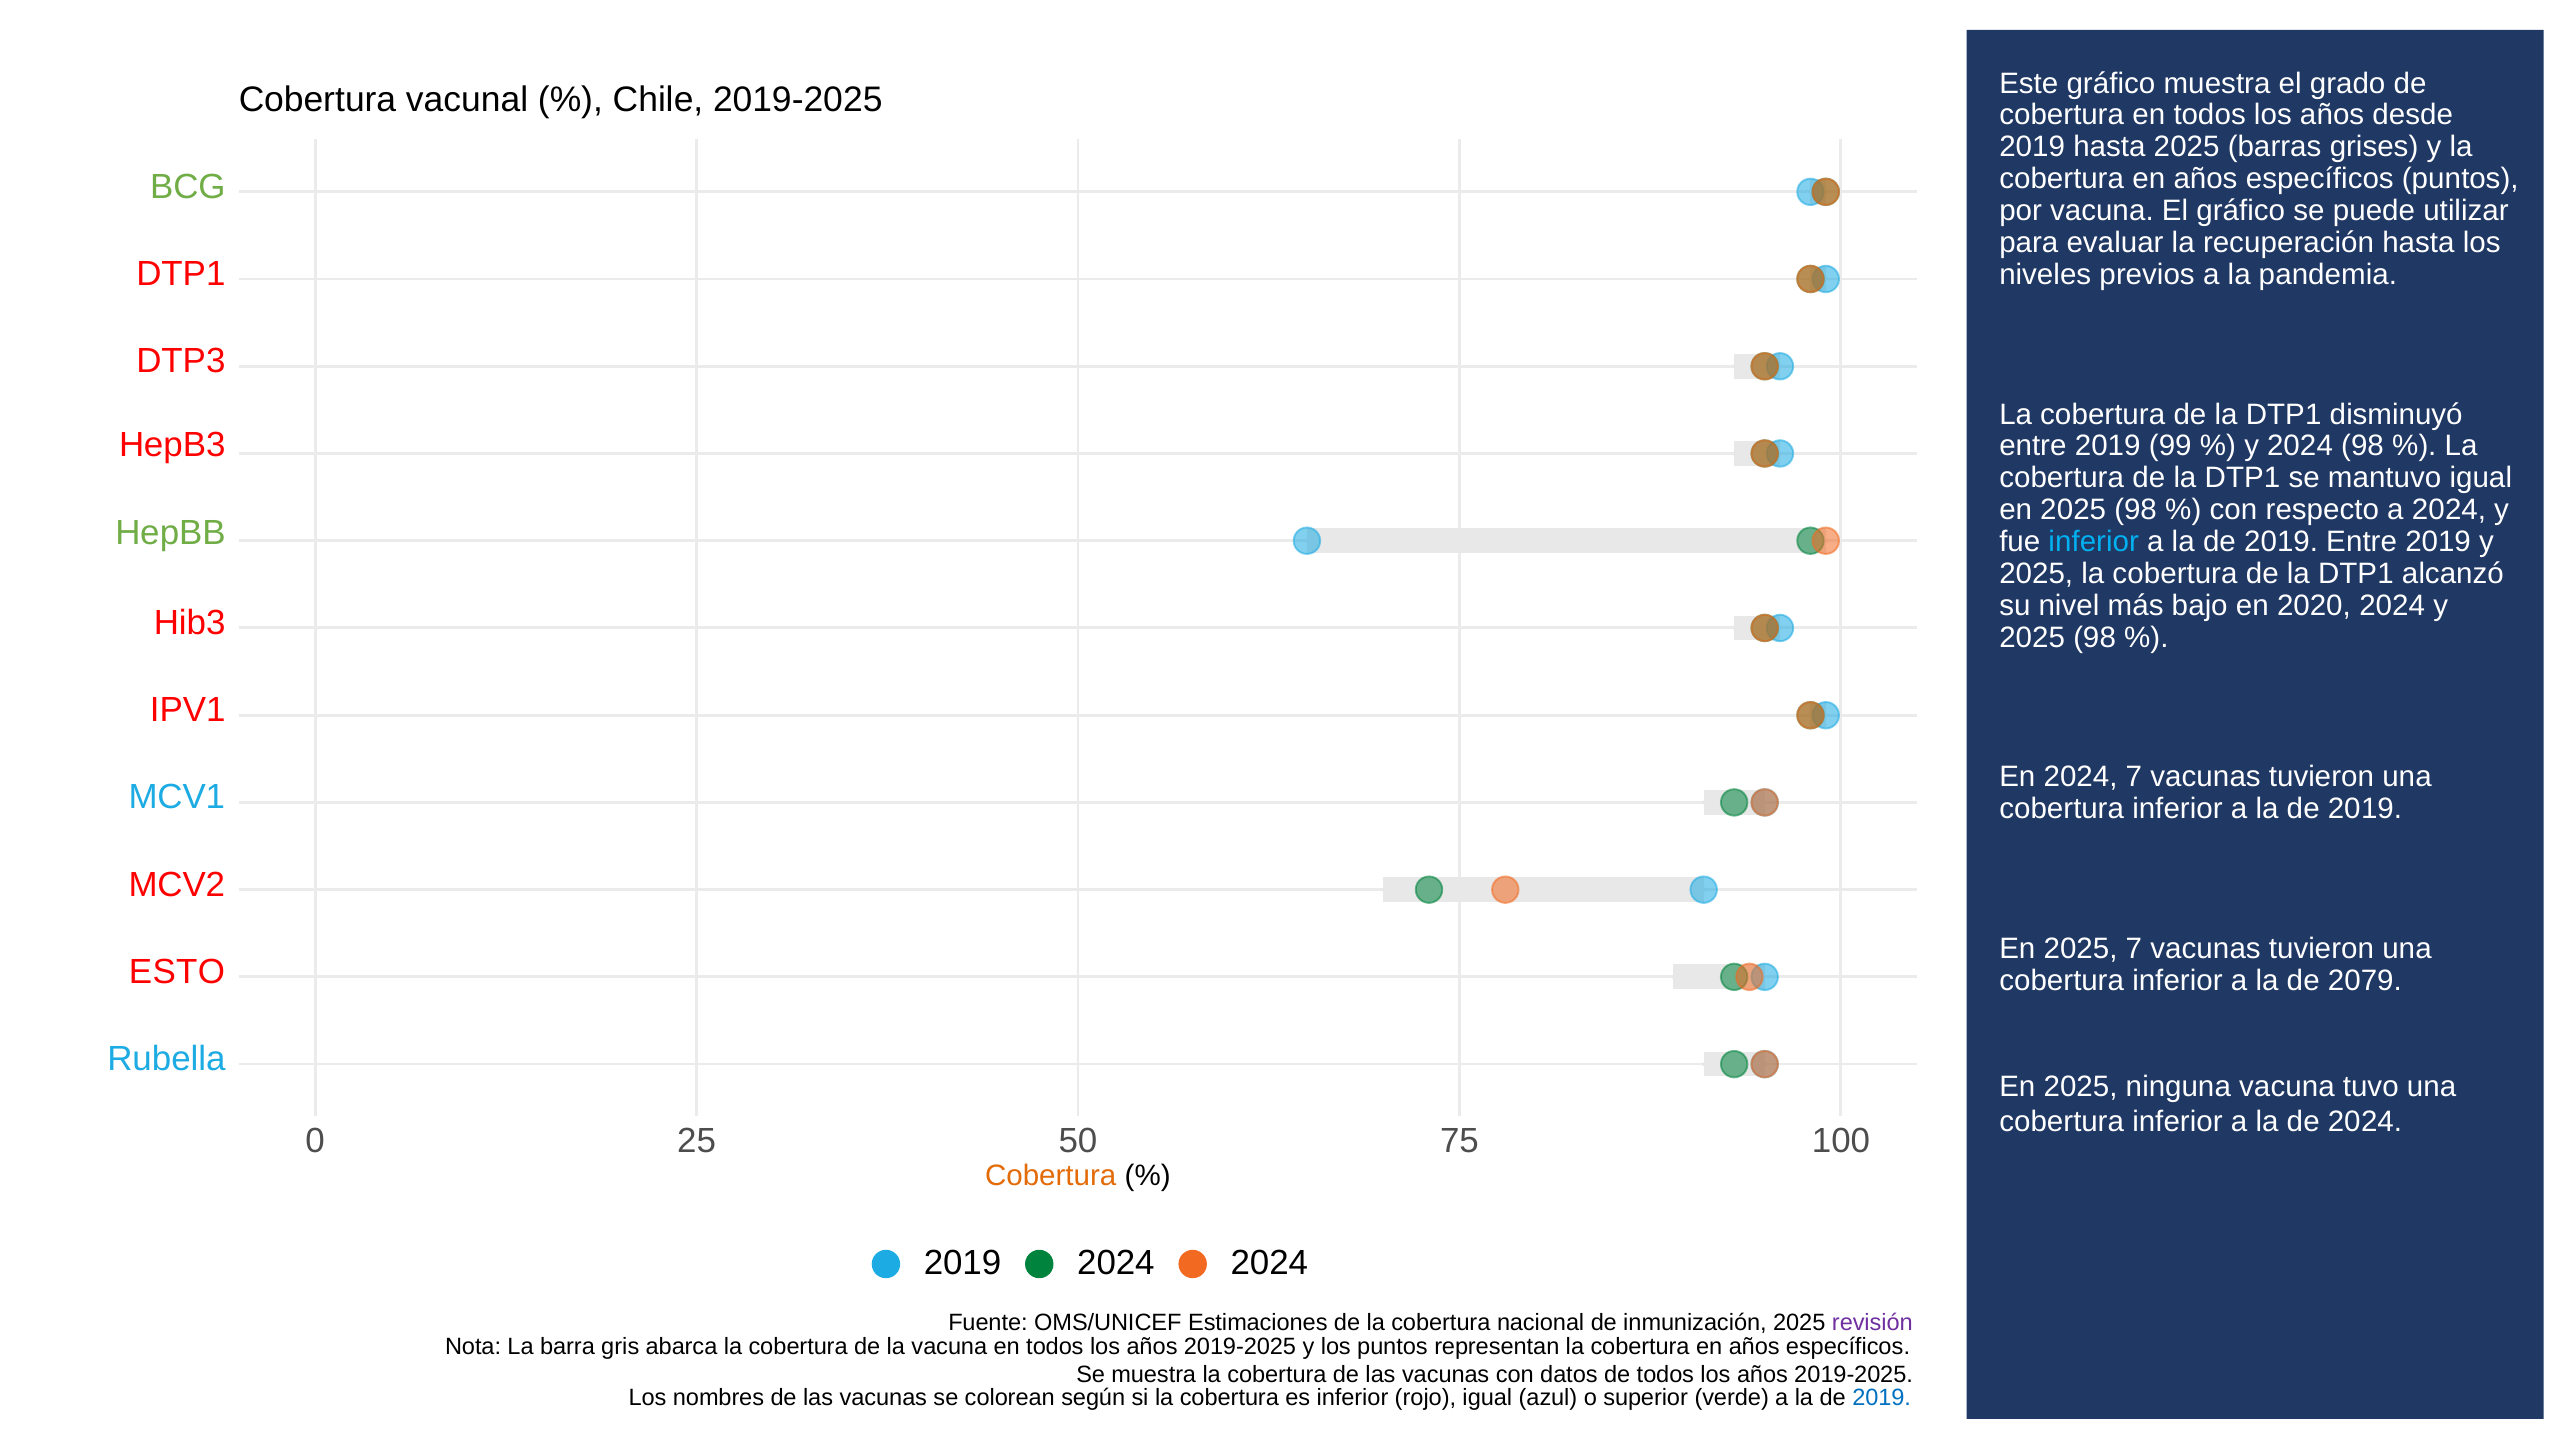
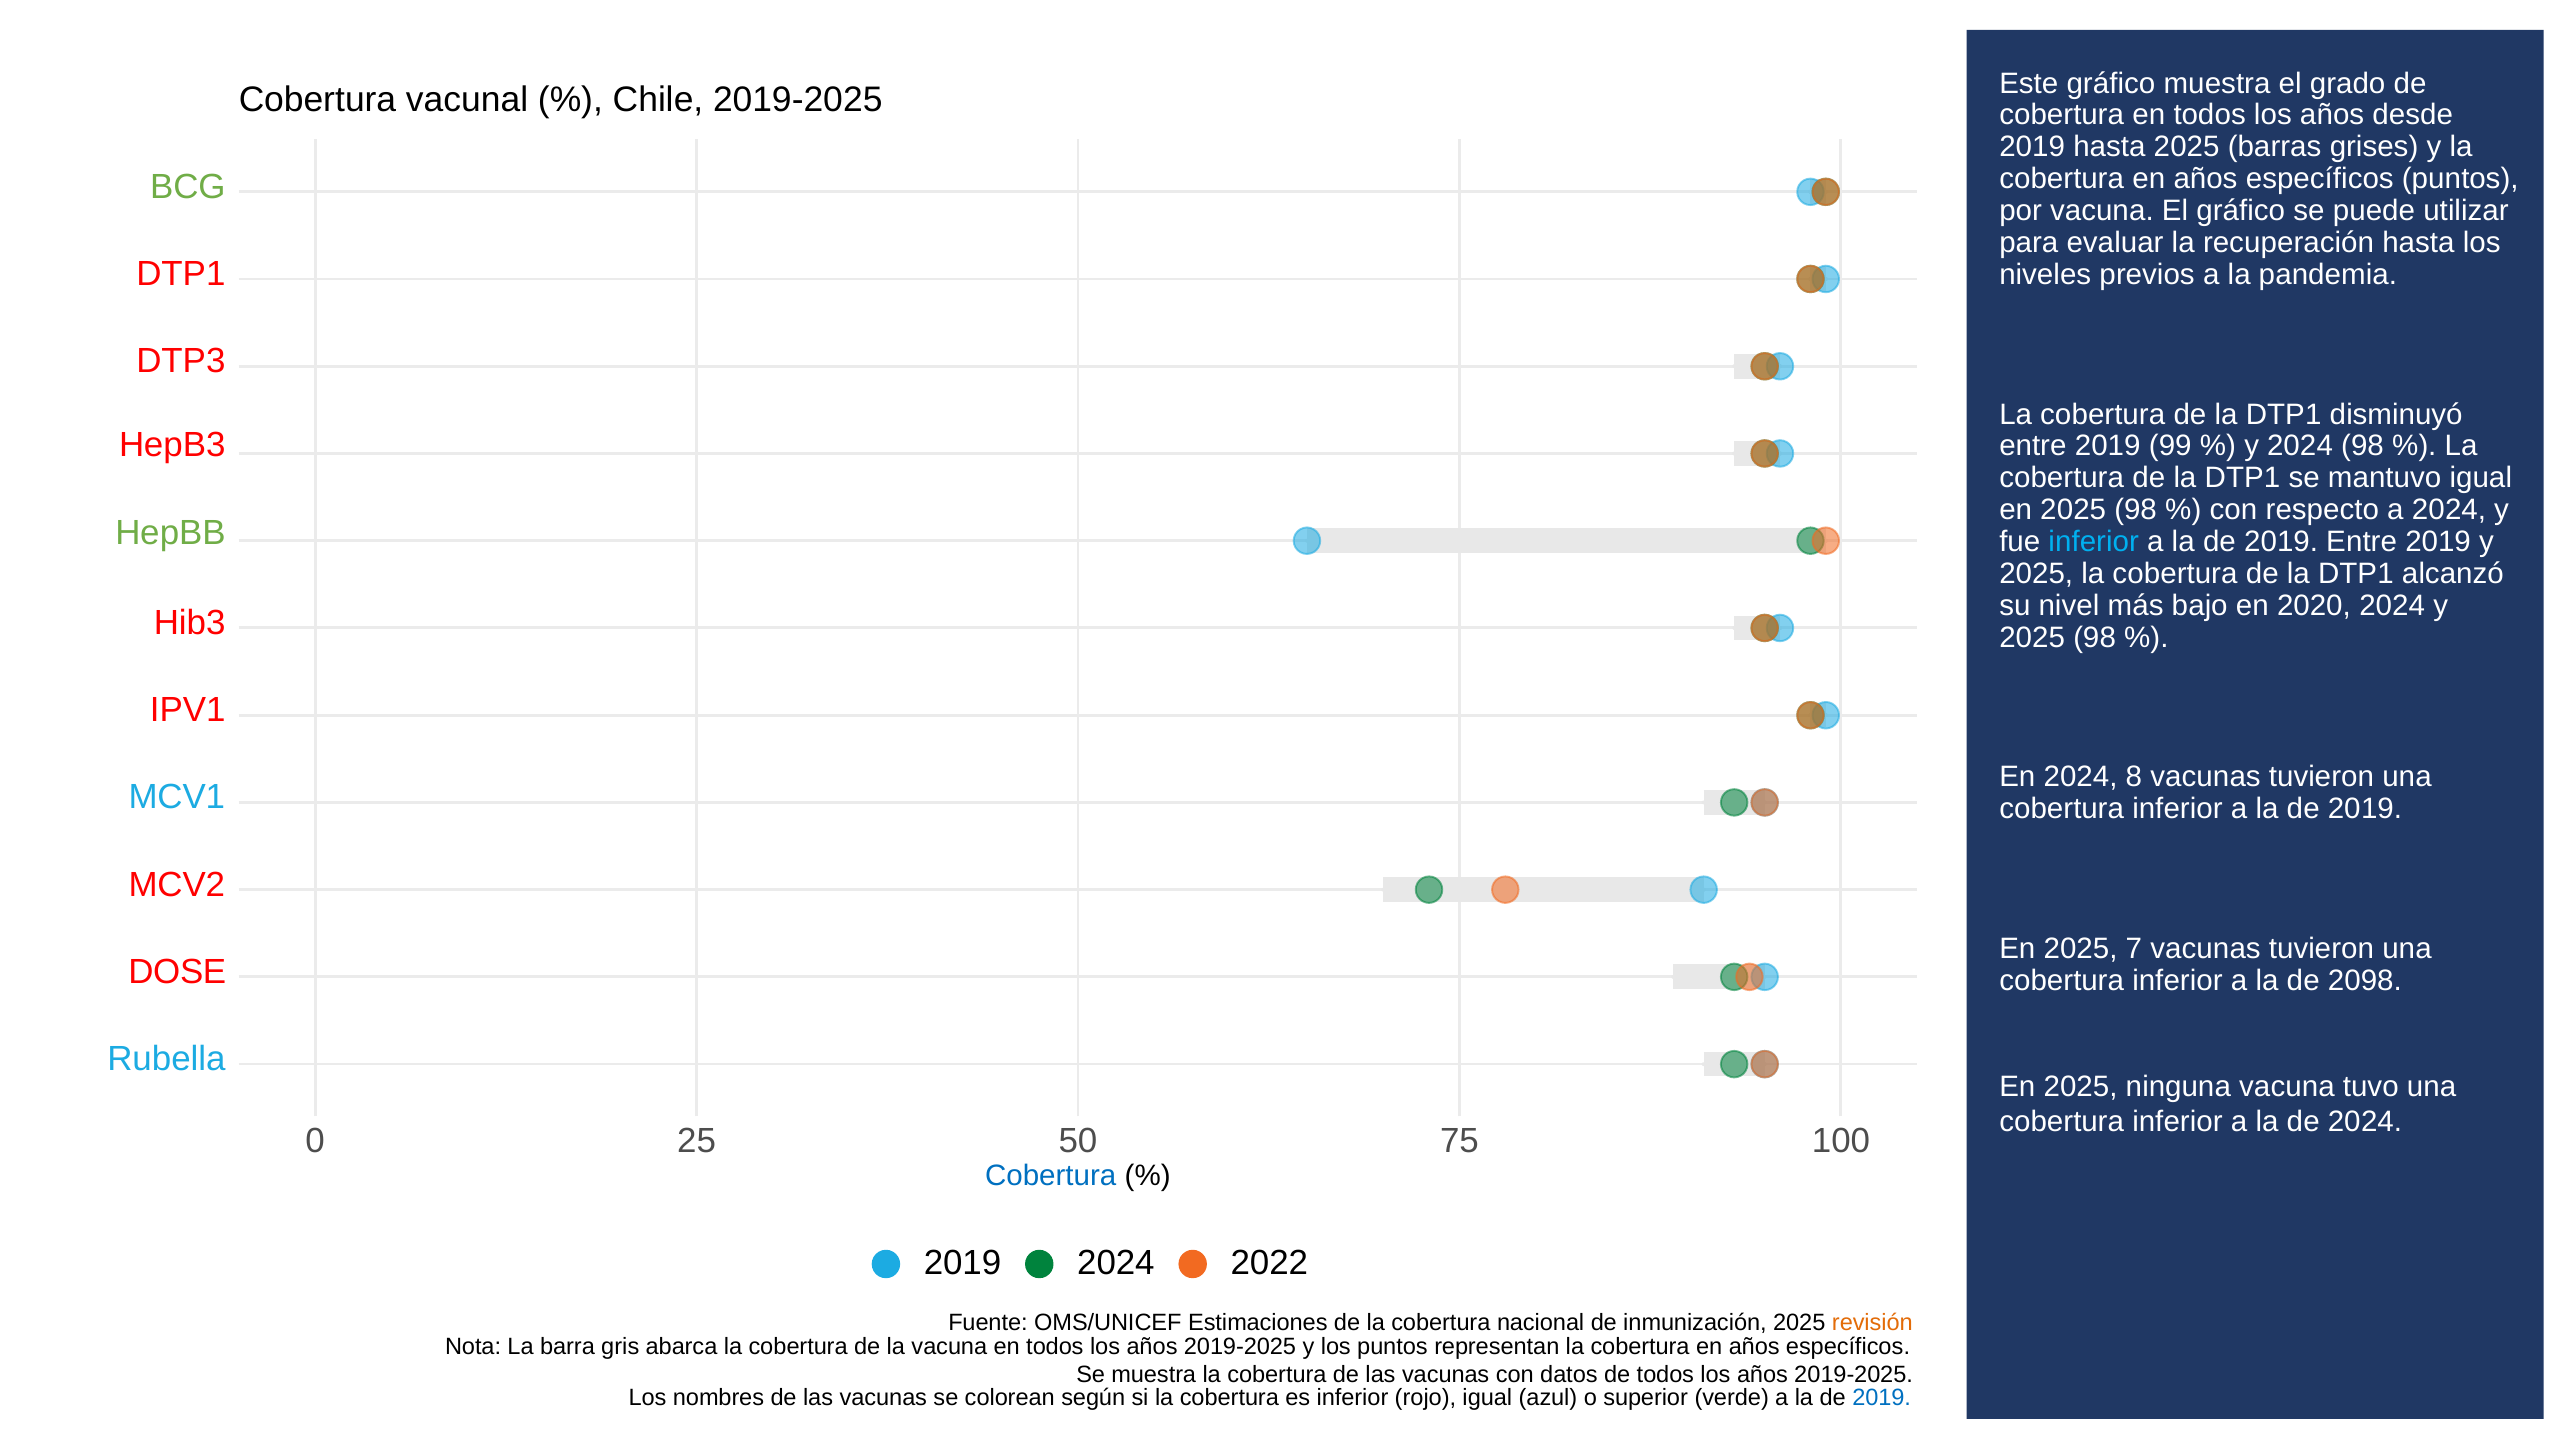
2024 7: 7 -> 8 (2134, 777)
ESTO: ESTO -> DOSE (177, 972)
2079: 2079 -> 2098 (2365, 981)
Cobertura colour: orange -> blue (1051, 1176)
2024 2024: 2024 -> 2022 (1269, 1263)
revisión colour: purple -> orange (1872, 1322)
